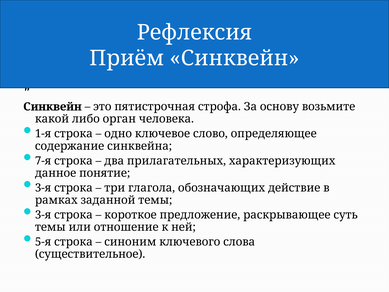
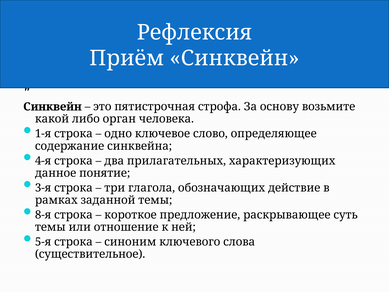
7-я: 7-я -> 4-я (43, 161)
3-я: 3-я -> 8-я (43, 215)
